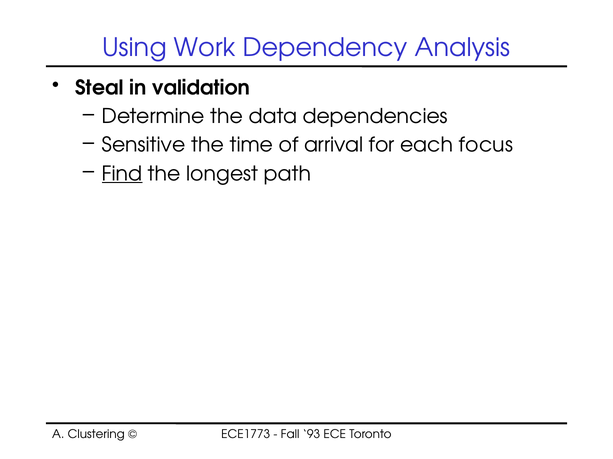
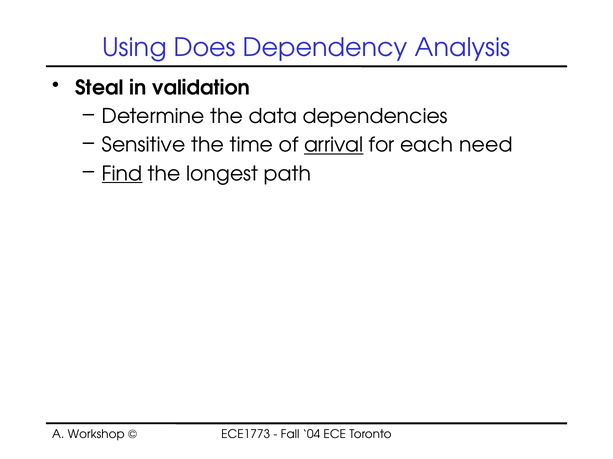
Work: Work -> Does (205, 48)
arrival underline: none -> present (334, 145)
focus: focus -> need (486, 145)
Clustering: Clustering -> Workshop (96, 435)
93: 93 -> 04 (311, 435)
